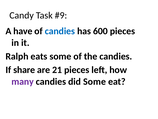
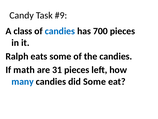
have: have -> class (23, 31)
600: 600 -> 700 (100, 31)
share: share -> math (24, 70)
21: 21 -> 31 (57, 70)
many colour: purple -> blue (23, 81)
